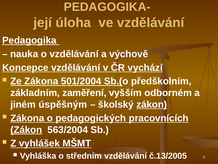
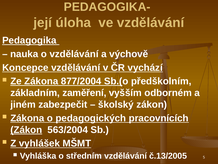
501/2004: 501/2004 -> 877/2004 (81, 81)
úspěšným: úspěšným -> zabezpečit (63, 104)
zákon underline: present -> none (152, 104)
